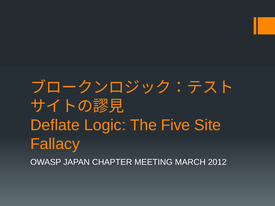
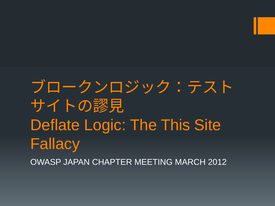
Five: Five -> This (176, 125)
